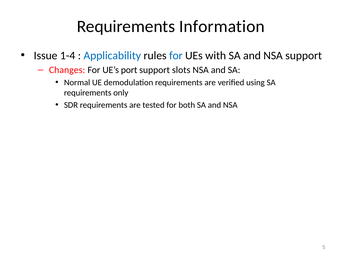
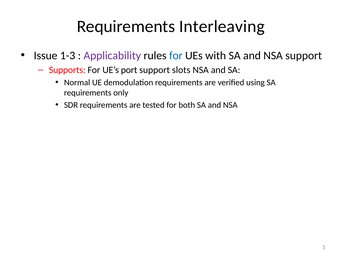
Information: Information -> Interleaving (222, 27)
1-4: 1-4 -> 1-3 (68, 56)
Applicability colour: blue -> purple (112, 56)
Changes: Changes -> Supports (67, 70)
